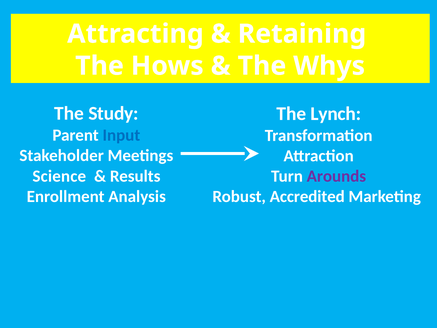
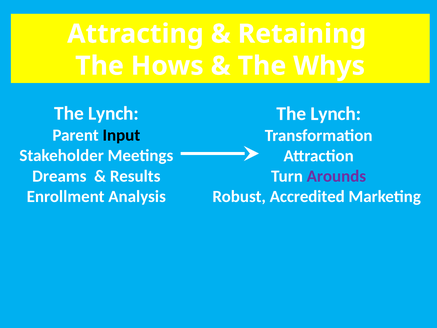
Study: Study -> Lynch (113, 113)
Input colour: blue -> black (121, 135)
Science: Science -> Dreams (59, 176)
